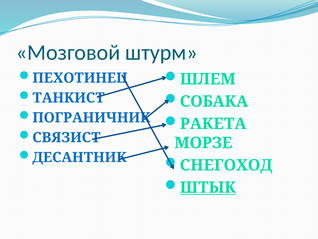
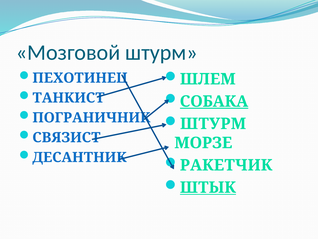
СОБАКА underline: none -> present (214, 101)
РАКЕТА: РАКЕТА -> ШТУРМ (213, 124)
СНЕГОХОД: СНЕГОХОД -> РАКЕТЧИК (226, 165)
